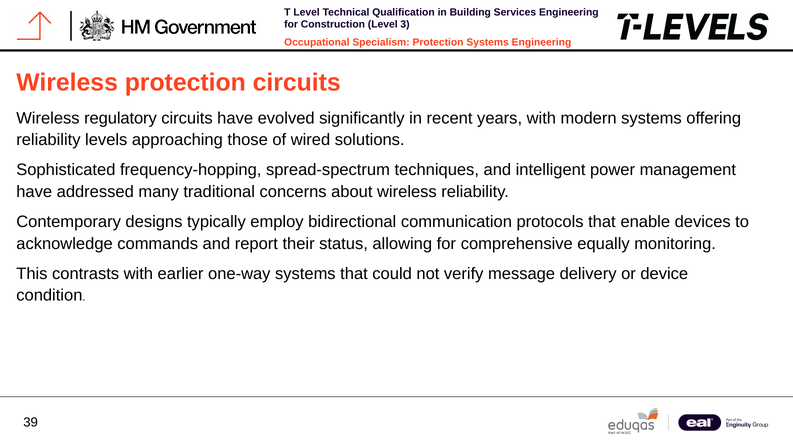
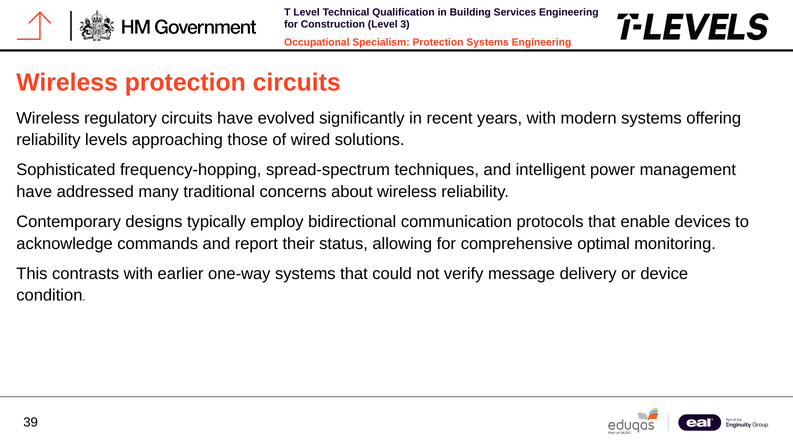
equally: equally -> optimal (604, 244)
